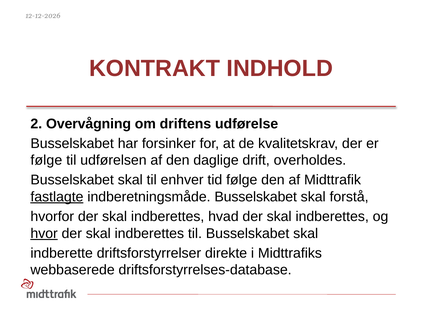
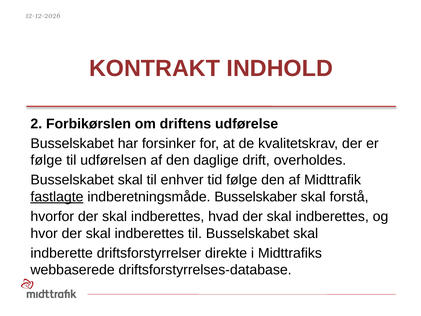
Overvågning: Overvågning -> Forbikørslen (88, 124)
indberetningsmåde Busselskabet: Busselskabet -> Busselskaber (256, 197)
hvor underline: present -> none (44, 233)
